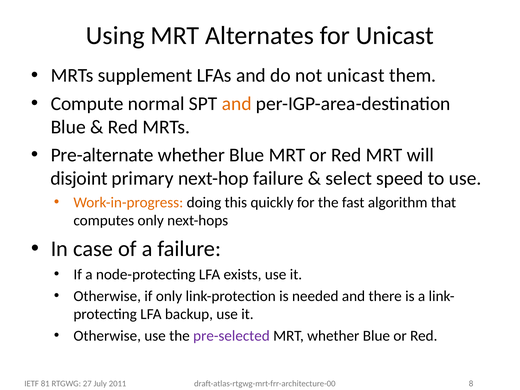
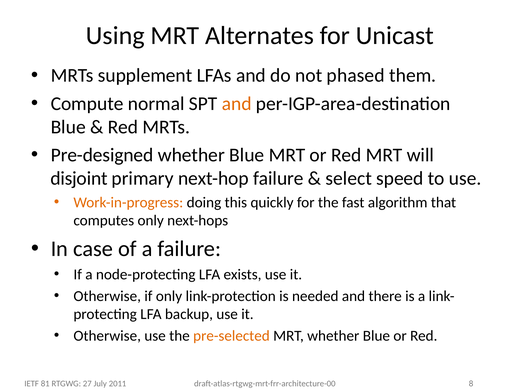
not unicast: unicast -> phased (356, 76)
Pre-alternate: Pre-alternate -> Pre-designed (102, 155)
pre-selected colour: purple -> orange (231, 336)
